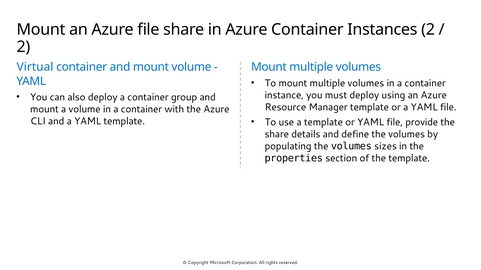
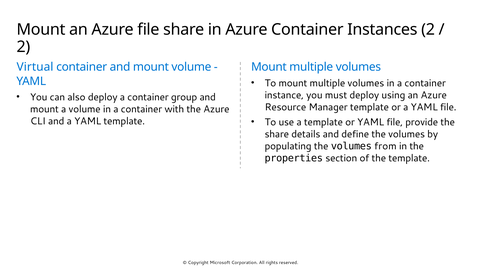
sizes: sizes -> from (385, 146)
